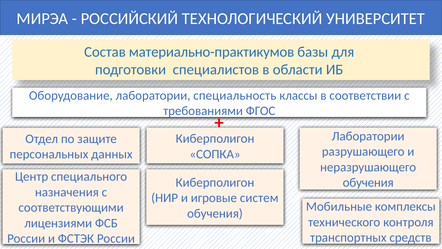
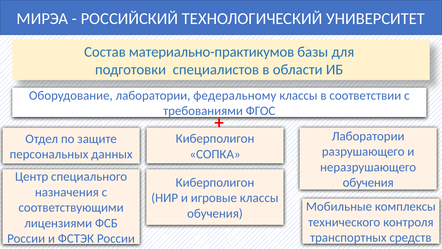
специальность: специальность -> федеральному (235, 95)
игровые систем: систем -> классы (259, 198)
